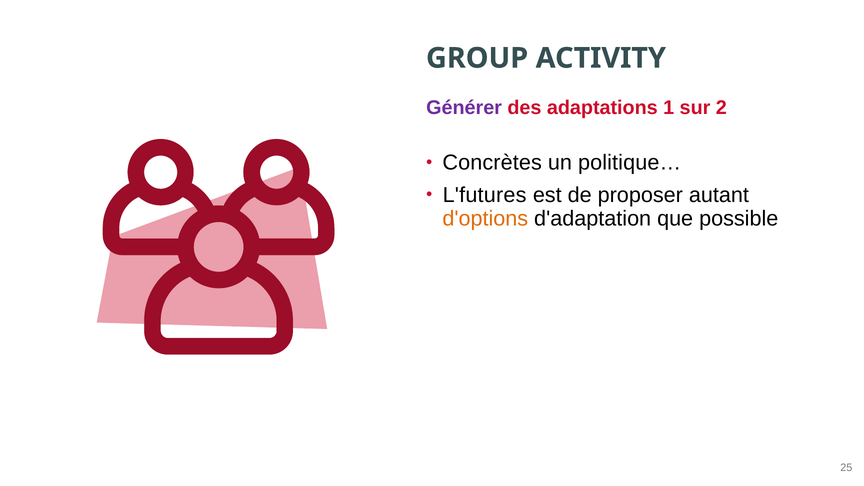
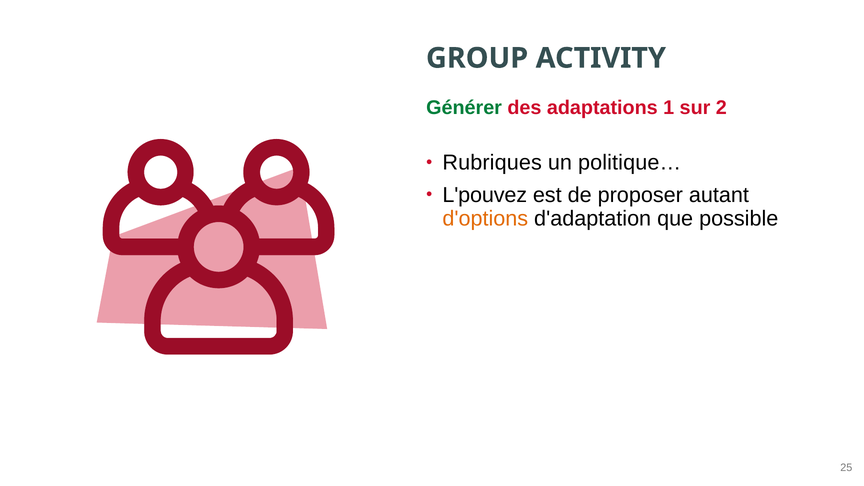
Générer colour: purple -> green (464, 108)
Concrètes: Concrètes -> Rubriques (492, 163)
L'futures: L'futures -> L'pouvez (485, 195)
